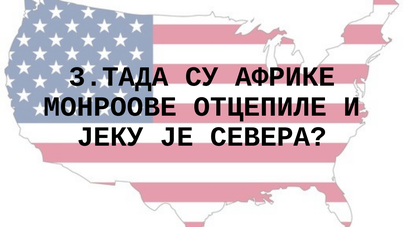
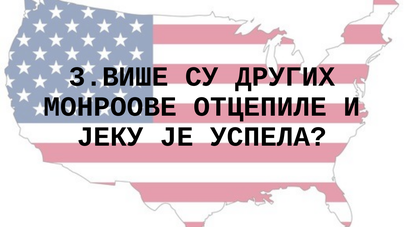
3.ТАДА: 3.ТАДА -> 3.ВИШЕ (119, 77)
АФРИКЕ: АФРИКЕ -> ДРУГИХ (285, 77)
СЕВЕРА: СЕВЕРА -> УСПЕЛА (269, 137)
